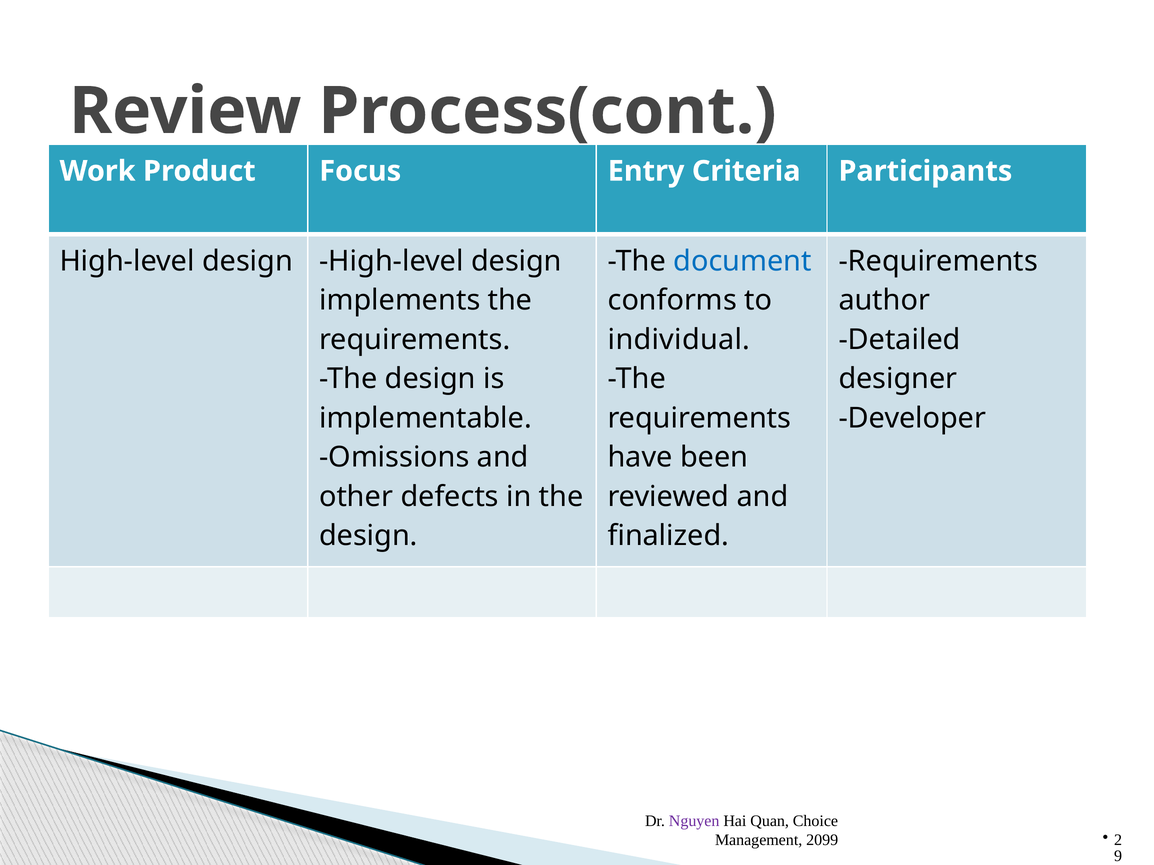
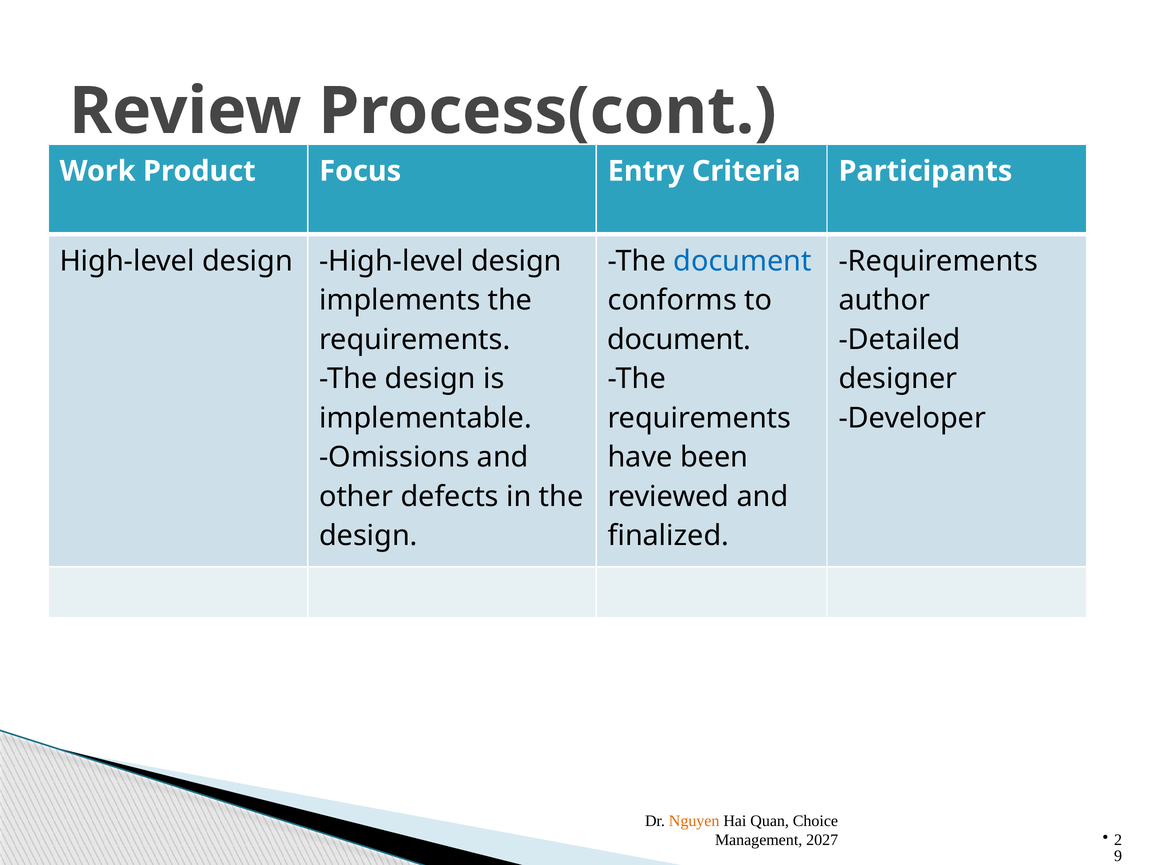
individual: individual -> document (679, 340)
Nguyen colour: purple -> orange (694, 821)
2099: 2099 -> 2027 (822, 841)
